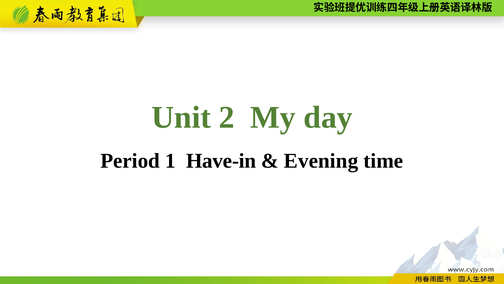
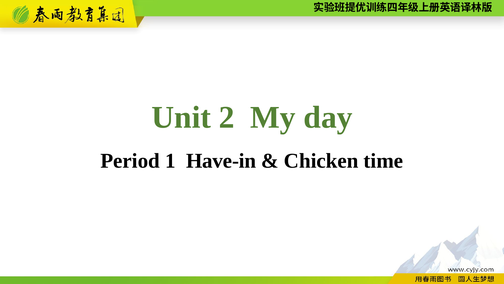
Evening: Evening -> Chicken (321, 160)
